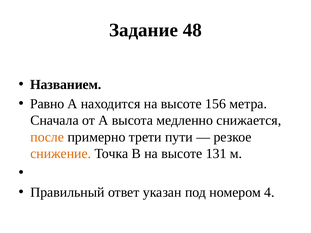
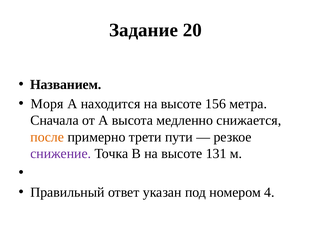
48: 48 -> 20 (192, 30)
Равно: Равно -> Моря (47, 104)
снижение colour: orange -> purple (61, 154)
